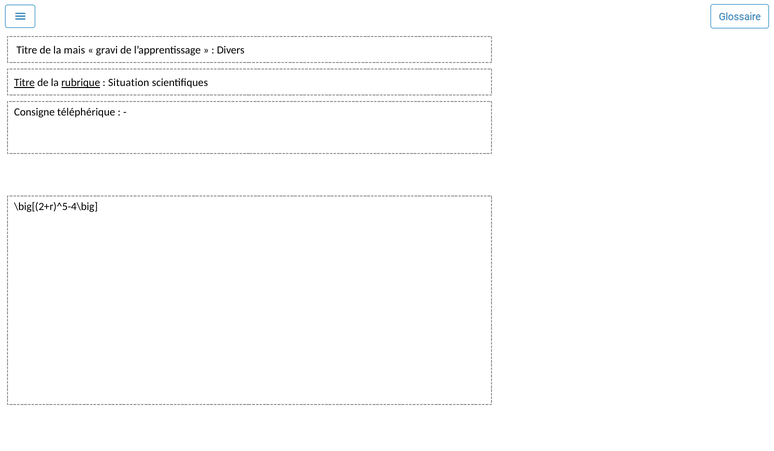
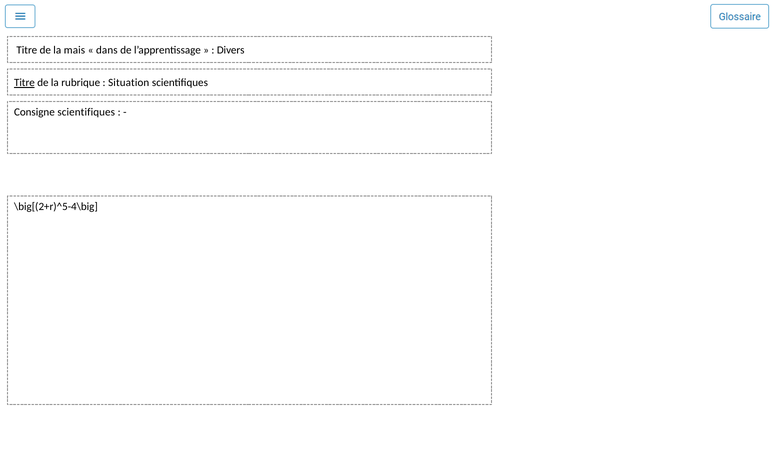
gravi: gravi -> dans (107, 50)
rubrique underline: present -> none (81, 83)
Consigne téléphérique: téléphérique -> scientifiques (86, 112)
